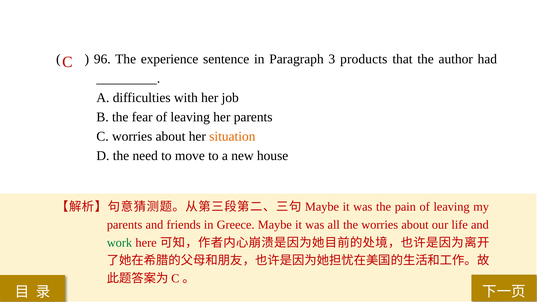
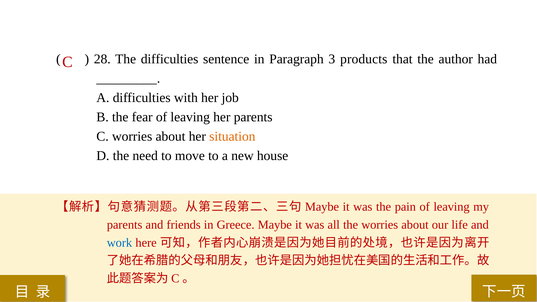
96: 96 -> 28 (102, 59)
The experience: experience -> difficulties (170, 59)
work colour: green -> blue (119, 243)
